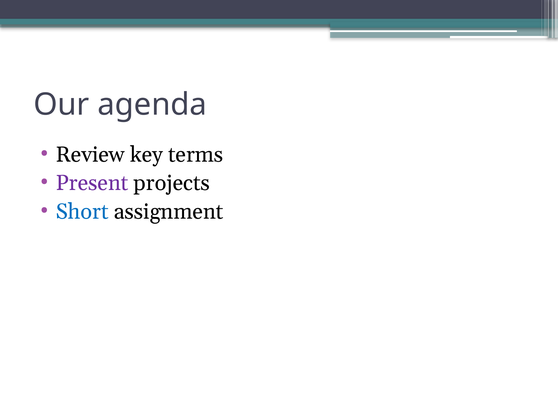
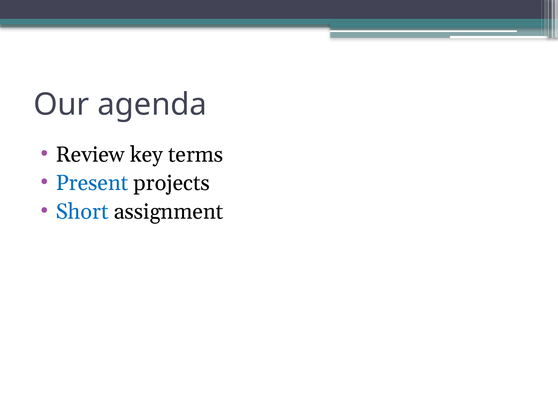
Present colour: purple -> blue (92, 183)
